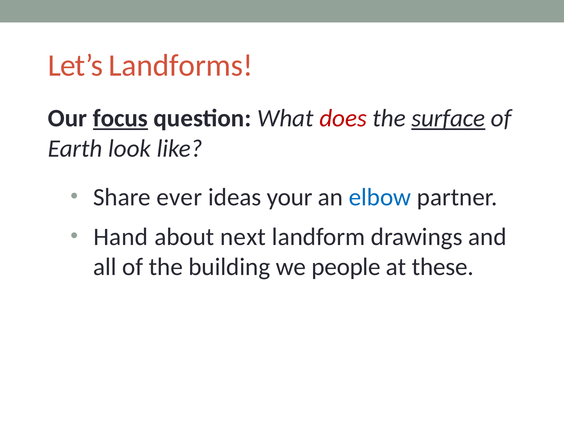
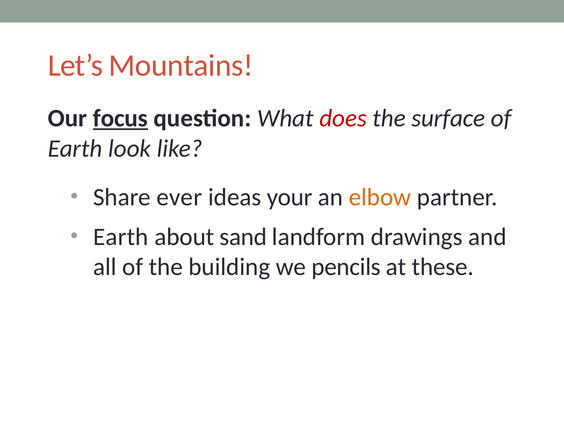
Landforms: Landforms -> Mountains (181, 66)
surface underline: present -> none (448, 118)
elbow colour: blue -> orange (380, 197)
Hand: Hand -> Earth (121, 237)
next: next -> sand (243, 237)
people: people -> pencils (346, 267)
